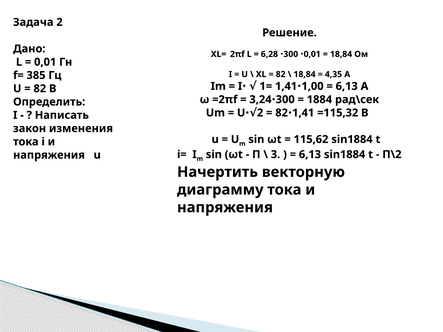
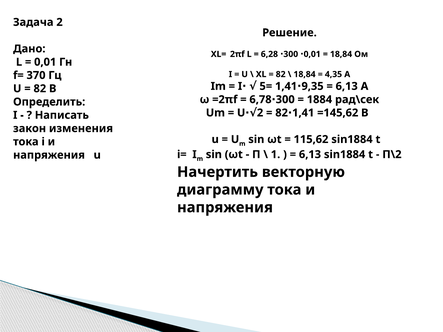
385: 385 -> 370 (36, 75)
1,00: 1,00 -> 9,35 (313, 86)
1=: 1= -> 5= (266, 86)
3,24: 3,24 -> 6,78 (260, 100)
=115,32: =115,32 -> =145,62 (338, 113)
3: 3 -> 1 (276, 155)
